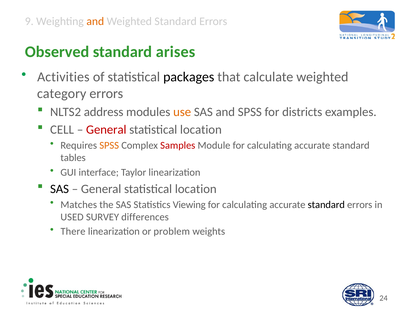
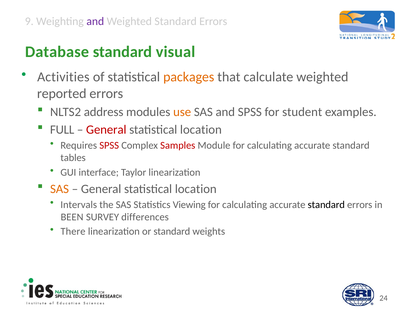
and colour: orange -> purple (95, 22)
Observed: Observed -> Database (57, 52)
arises: arises -> visual (176, 52)
packages colour: black -> orange (189, 77)
category: category -> reported (62, 94)
districts: districts -> student (302, 112)
CELL: CELL -> FULL (62, 130)
SPSS colour: orange -> red (109, 146)
SAS colour: black -> orange (60, 189)
Matches: Matches -> Intervals (79, 205)
USED: USED -> BEEN (72, 217)
or problem: problem -> standard (172, 232)
